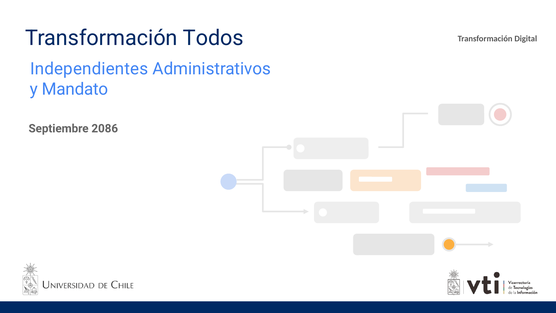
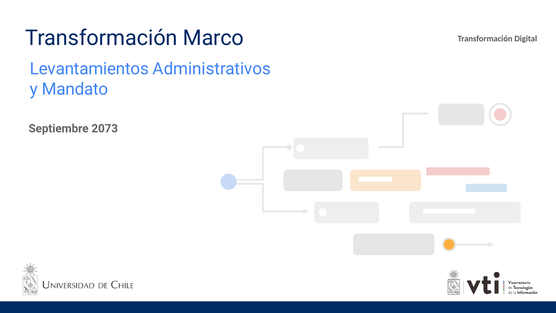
Todos: Todos -> Marco (213, 38)
Independientes: Independientes -> Levantamientos (89, 69)
2086: 2086 -> 2073 (105, 128)
